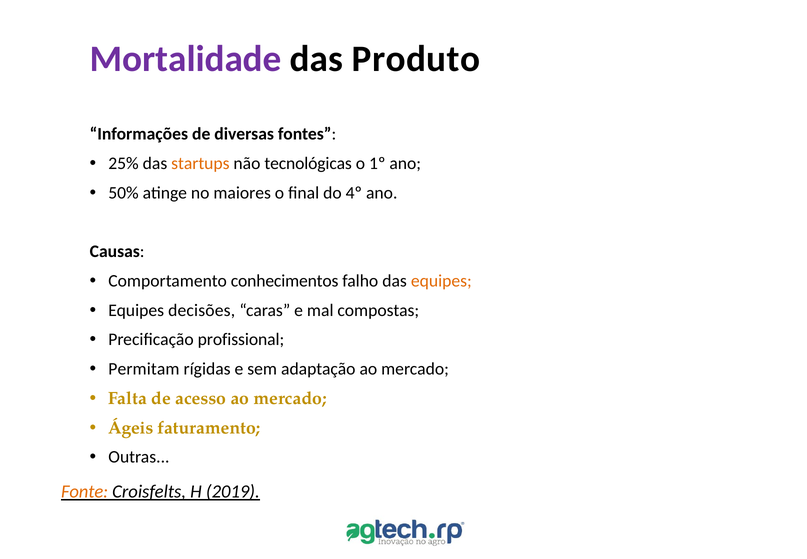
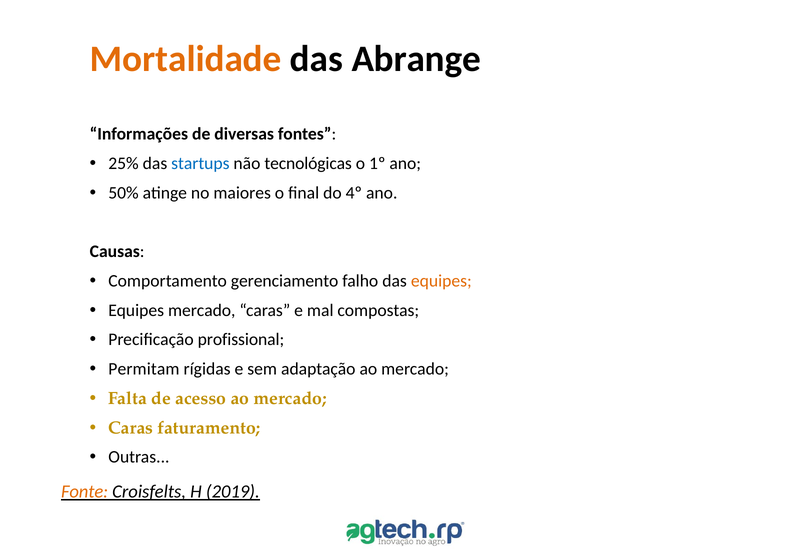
Mortalidade colour: purple -> orange (186, 59)
Produto: Produto -> Abrange (416, 59)
startups colour: orange -> blue (200, 163)
conhecimentos: conhecimentos -> gerenciamento (285, 281)
Equipes decisões: decisões -> mercado (202, 310)
Ágeis: Ágeis -> Caras (131, 427)
